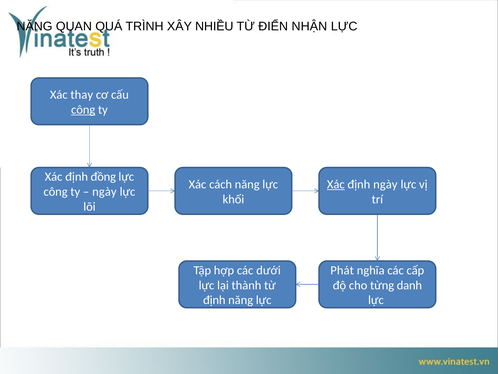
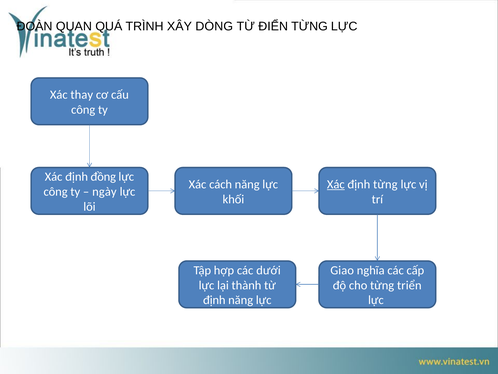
NĂNG: NĂNG -> ĐOÀN (35, 26)
NHIỀU: NHIỀU -> DÒNG (214, 26)
ĐIỂN NHẬN: NHẬN -> TỪNG (310, 26)
công underline: present -> none (83, 109)
định ngày: ngày -> từng (385, 184)
Phát: Phát -> Giao (342, 270)
danh: danh -> triển (409, 285)
